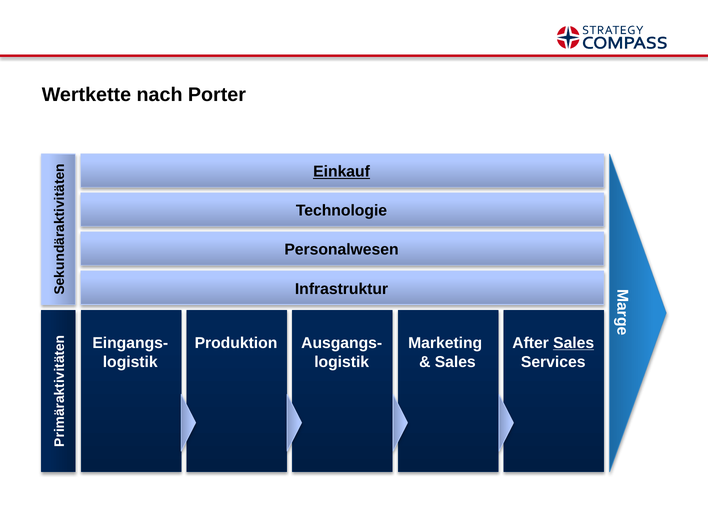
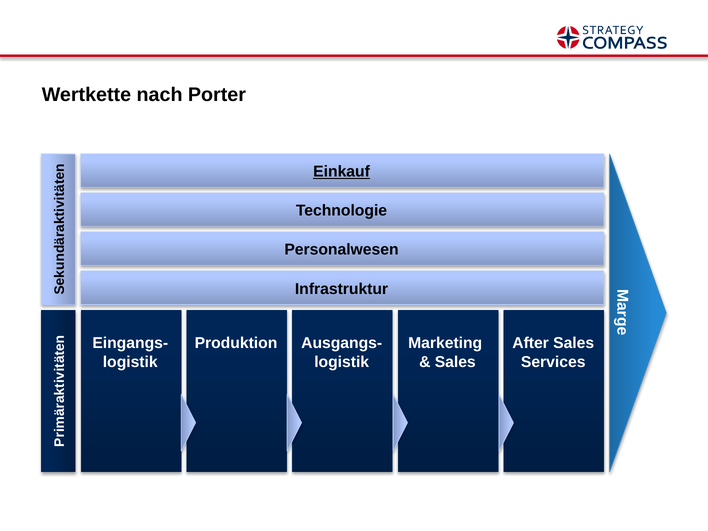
Sales underline: present -> none (574, 343)
